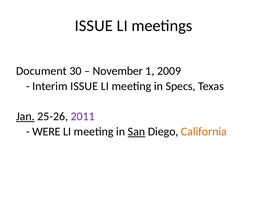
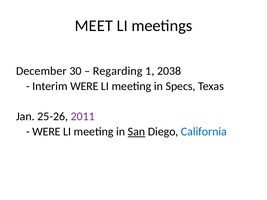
ISSUE: ISSUE -> MEET (94, 26)
Document: Document -> December (41, 71)
November: November -> Regarding (118, 71)
2009: 2009 -> 2038 (169, 71)
Interim ISSUE: ISSUE -> WERE (84, 86)
Jan underline: present -> none (25, 117)
California colour: orange -> blue (204, 132)
